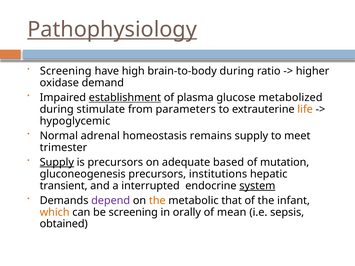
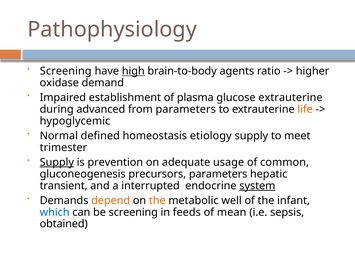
Pathophysiology underline: present -> none (112, 30)
high underline: none -> present (133, 71)
brain-to-body during: during -> agents (237, 71)
establishment underline: present -> none (125, 98)
glucose metabolized: metabolized -> extrauterine (290, 98)
stimulate: stimulate -> advanced (101, 109)
adrenal: adrenal -> defined (100, 136)
remains: remains -> etiology (211, 136)
is precursors: precursors -> prevention (115, 162)
based: based -> usage (229, 162)
mutation: mutation -> common (285, 162)
precursors institutions: institutions -> parameters (218, 174)
depend colour: purple -> orange (111, 201)
that: that -> well (232, 201)
which colour: orange -> blue (55, 212)
orally: orally -> feeds (187, 212)
